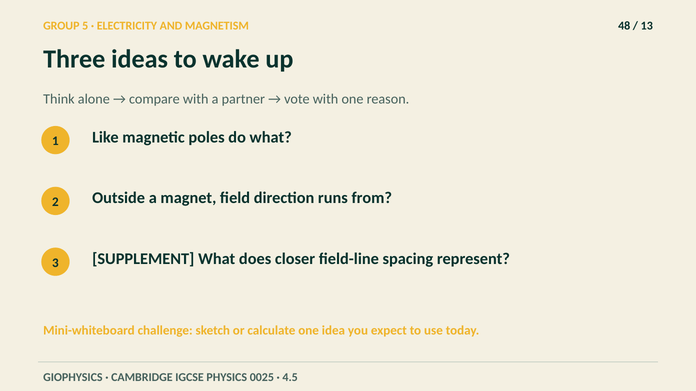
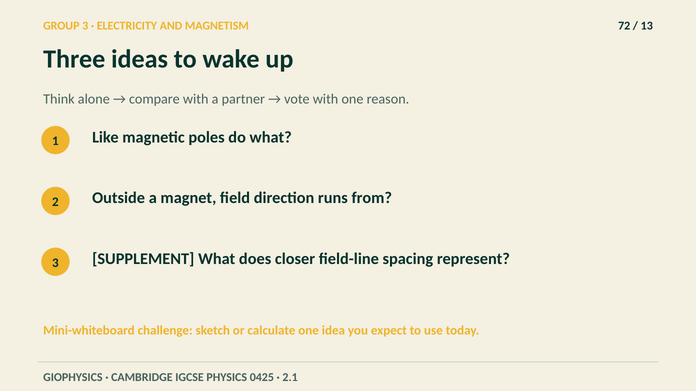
GROUP 5: 5 -> 3 (85, 26)
48: 48 -> 72 (624, 26)
0025: 0025 -> 0425 (262, 378)
4.5: 4.5 -> 2.1 (290, 378)
